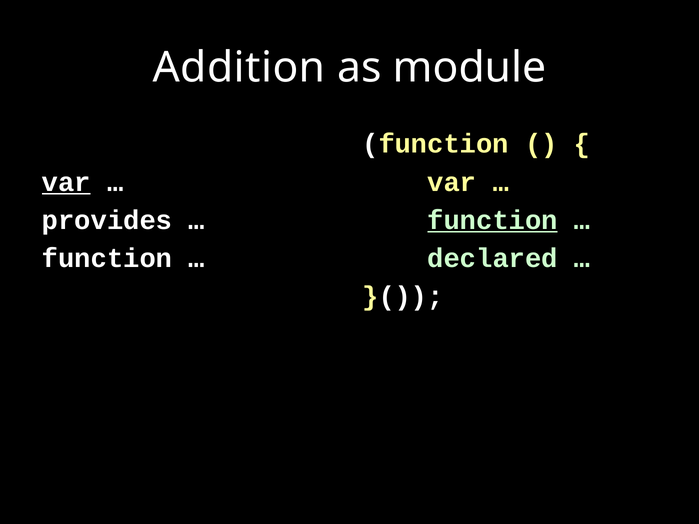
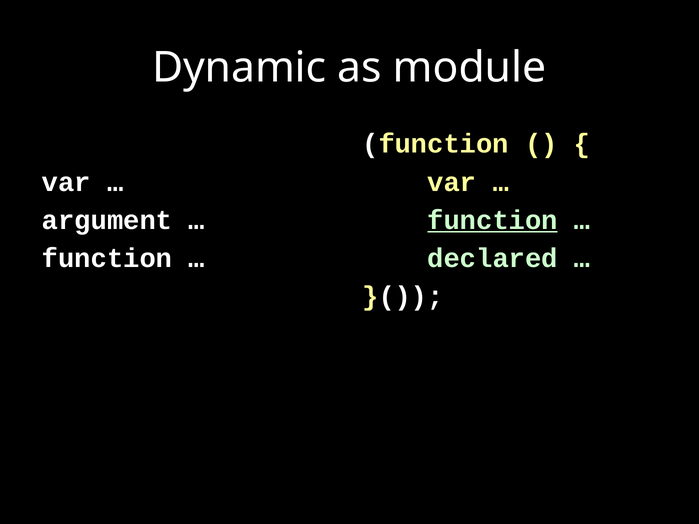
Addition: Addition -> Dynamic (239, 68)
var underline: present -> none (66, 182)
provides: provides -> argument (107, 220)
